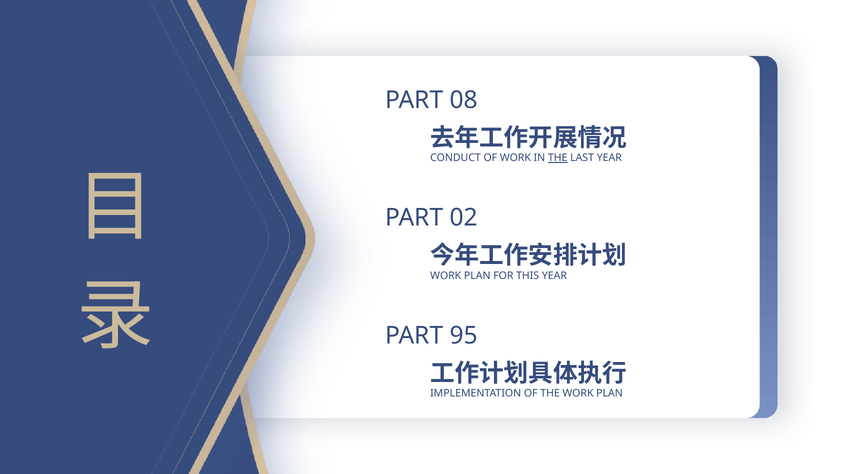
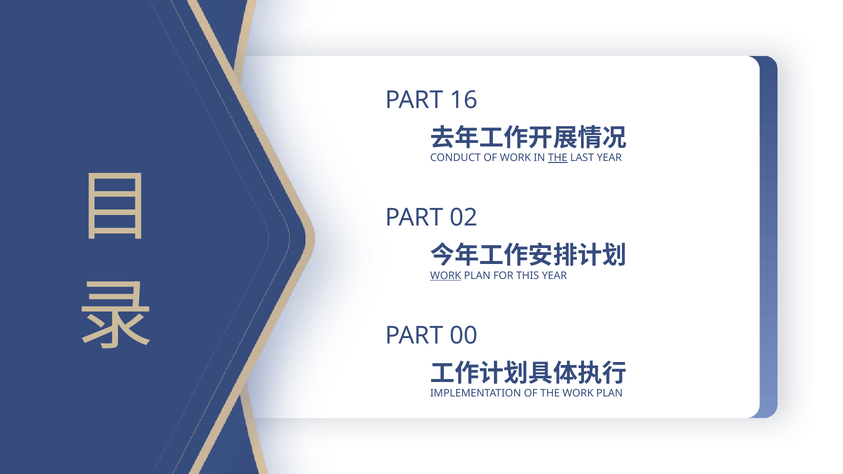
08: 08 -> 16 (464, 100)
WORK underline: none -> present (446, 276)
95: 95 -> 00 (464, 336)
